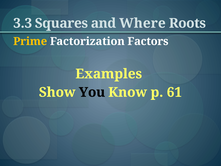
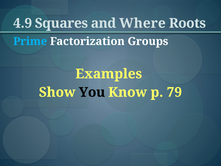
3.3: 3.3 -> 4.9 (23, 23)
Prime colour: yellow -> light blue (30, 41)
Factors: Factors -> Groups (148, 41)
61: 61 -> 79 (174, 92)
